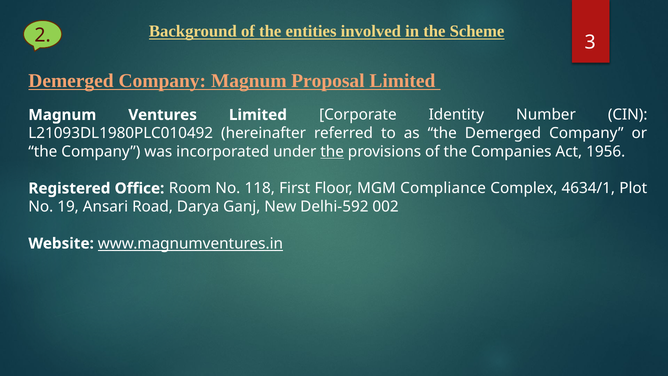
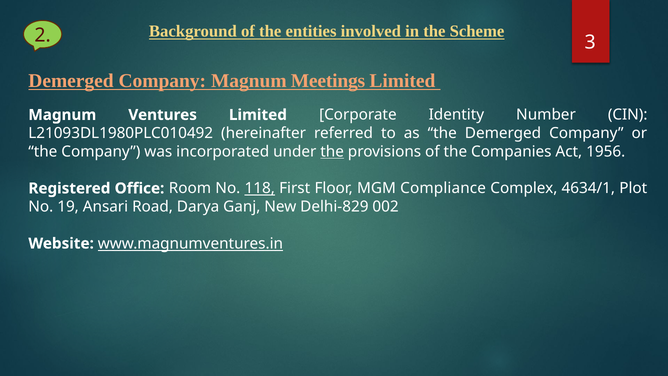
Proposal: Proposal -> Meetings (328, 81)
118 underline: none -> present (260, 188)
Delhi-592: Delhi-592 -> Delhi-829 (334, 207)
